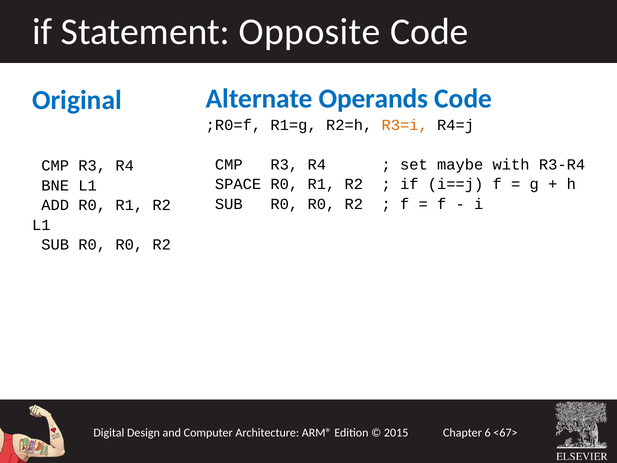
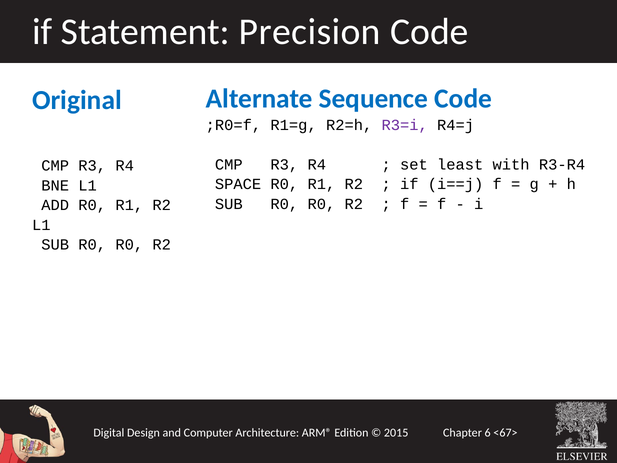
Opposite: Opposite -> Precision (310, 32)
Operands: Operands -> Sequence (374, 99)
R3=i colour: orange -> purple (405, 125)
maybe: maybe -> least (460, 165)
